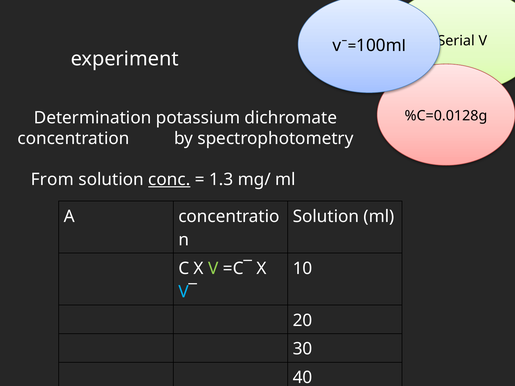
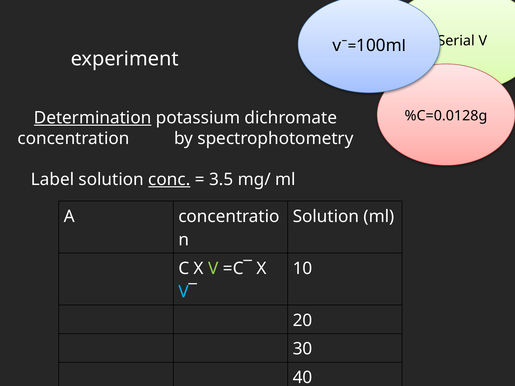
Determination underline: none -> present (93, 118)
From: From -> Label (52, 179)
1.3: 1.3 -> 3.5 (221, 179)
